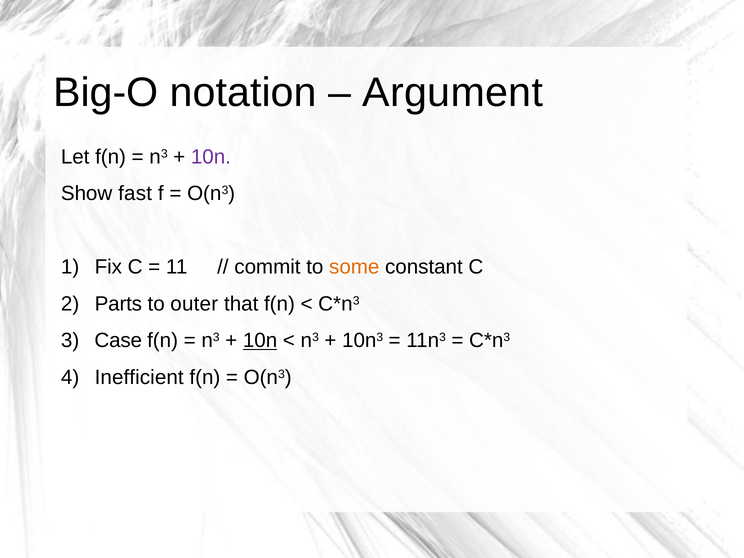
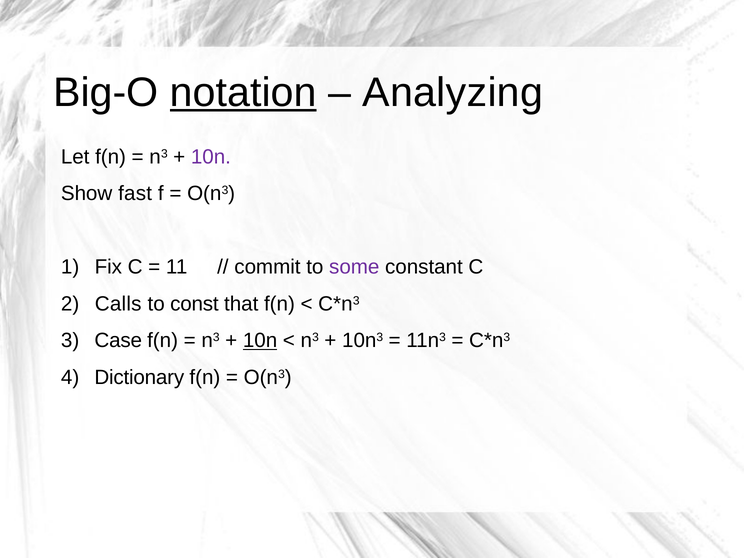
notation underline: none -> present (243, 93)
Argument: Argument -> Analyzing (453, 93)
some colour: orange -> purple (354, 267)
Parts: Parts -> Calls (118, 304)
outer: outer -> const (194, 304)
Inefficient: Inefficient -> Dictionary (139, 377)
